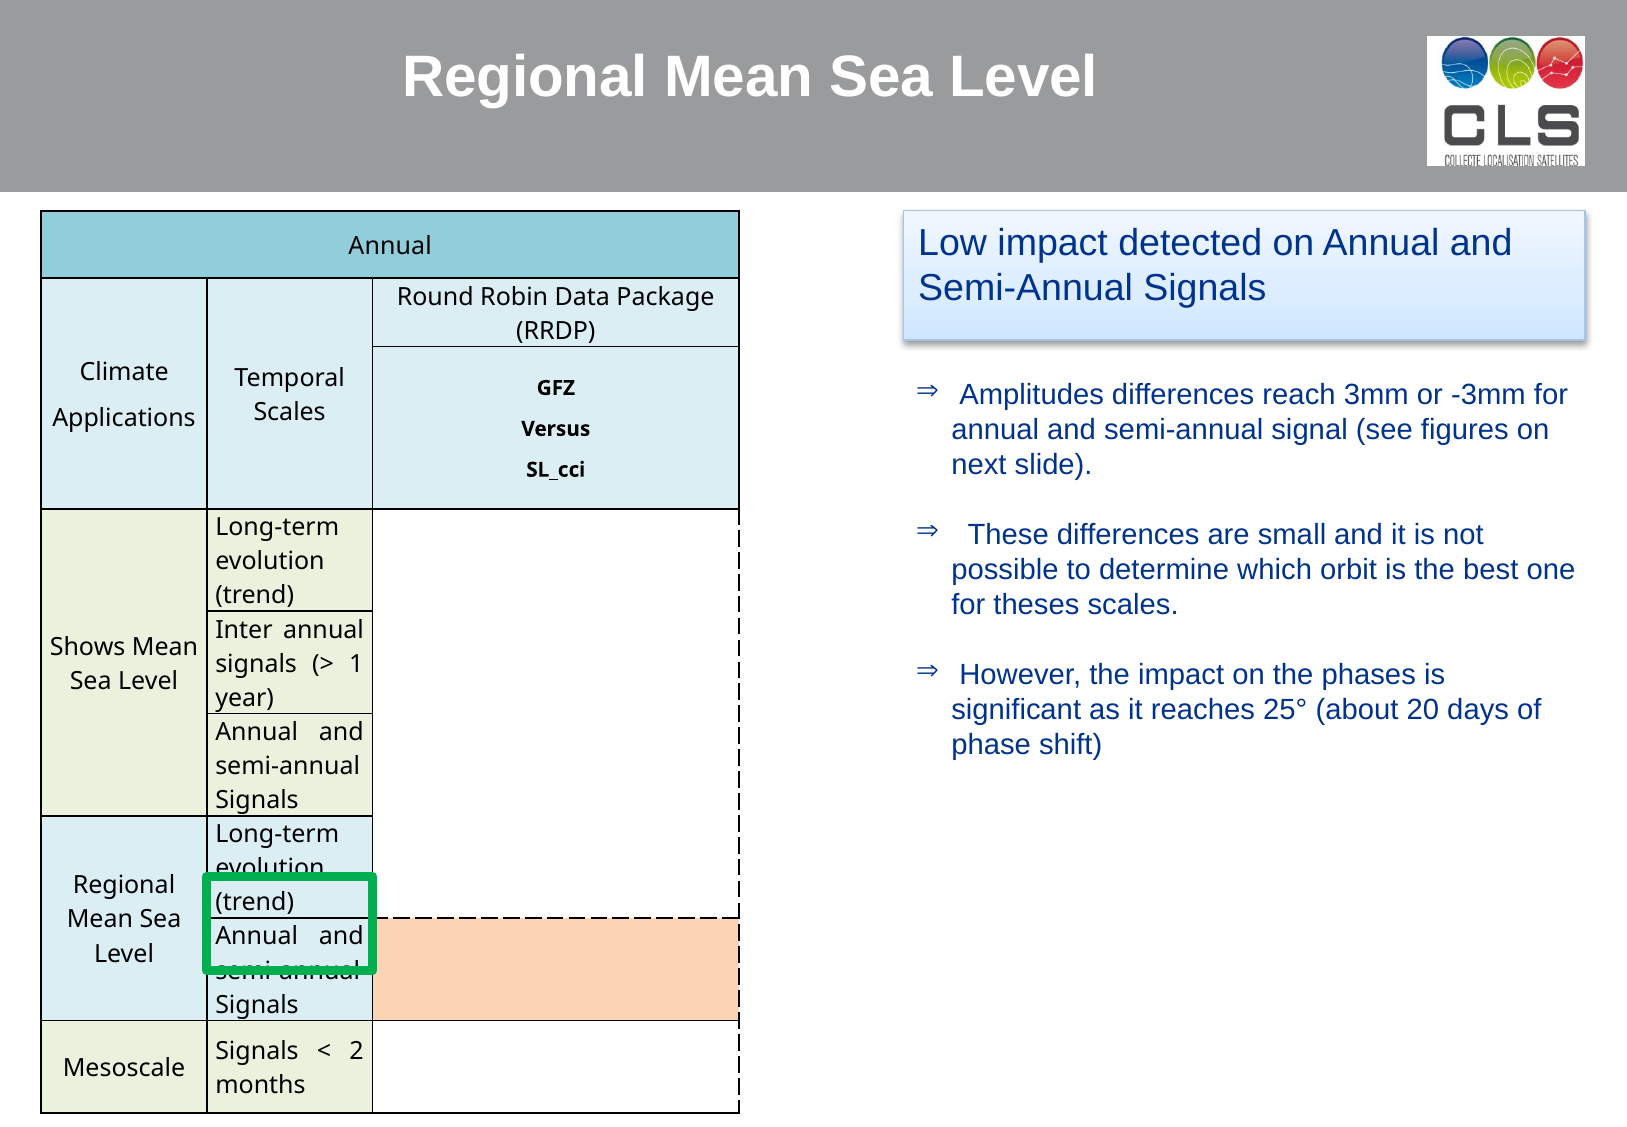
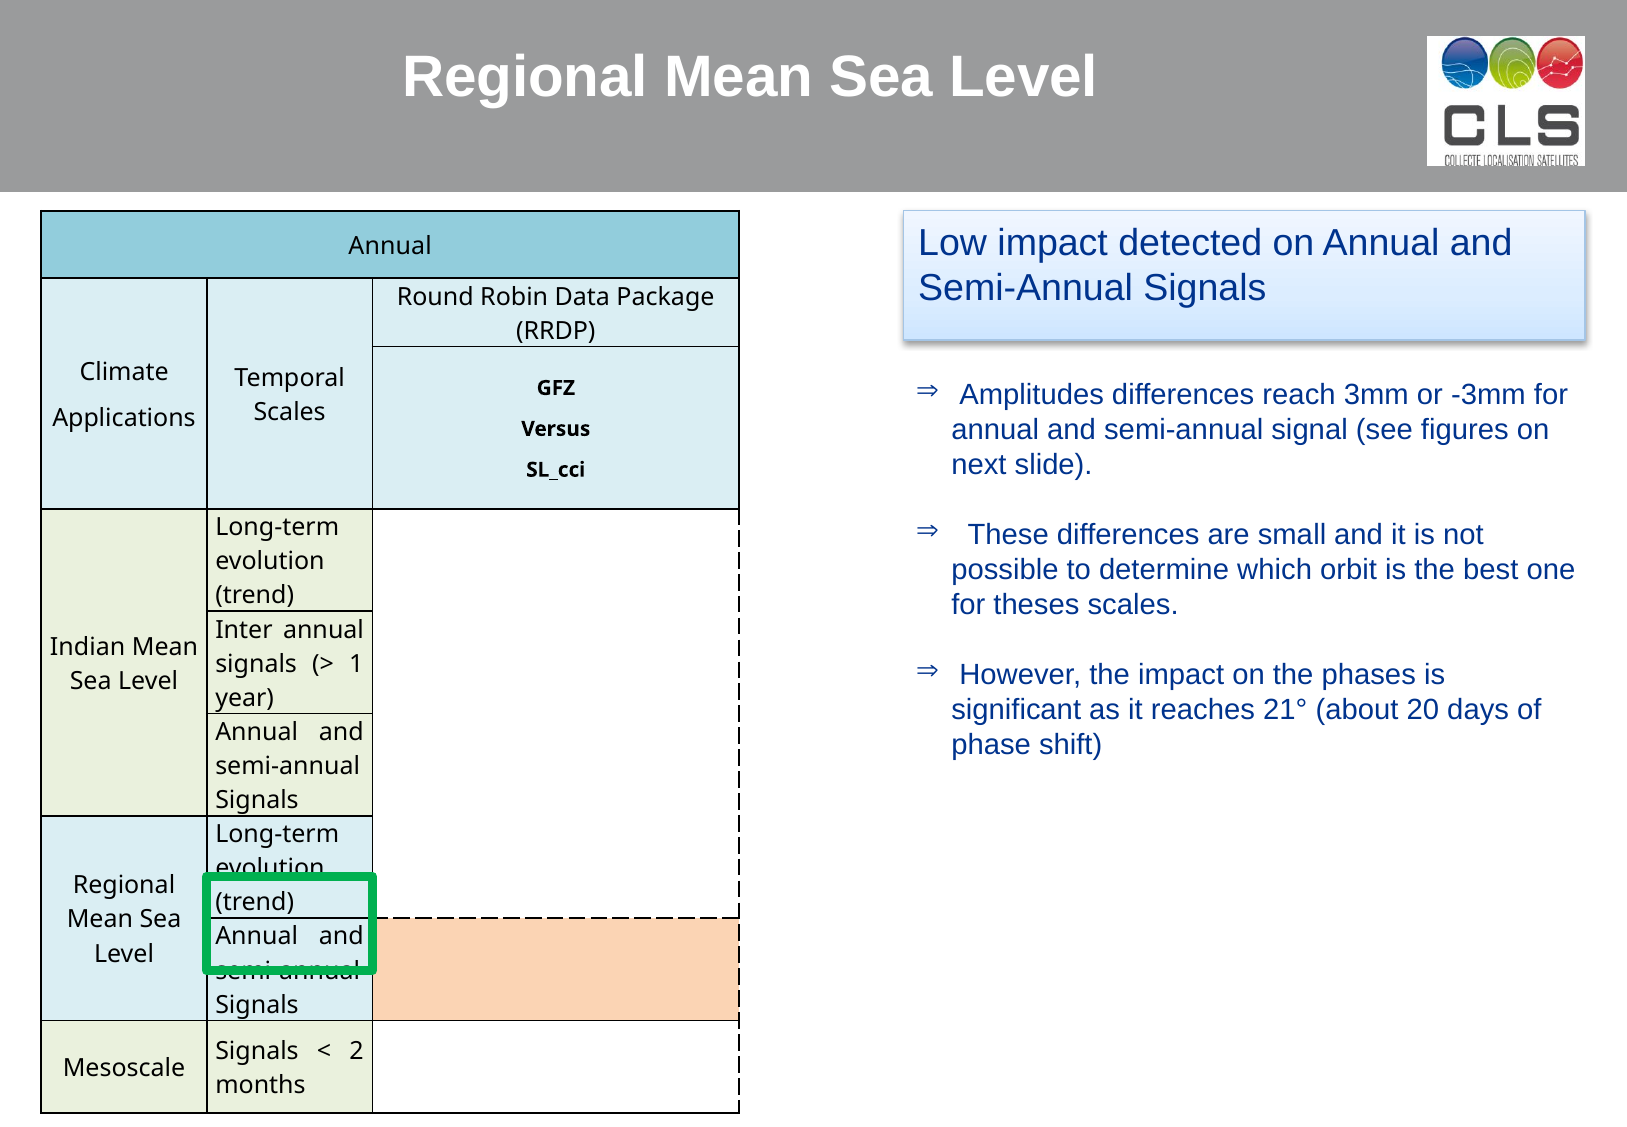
Shows: Shows -> Indian (88, 647)
25°: 25° -> 21° (1285, 710)
